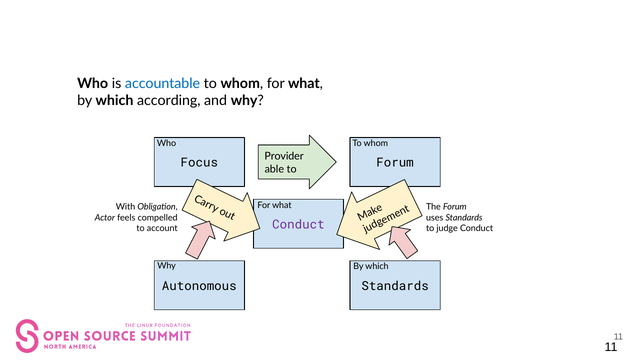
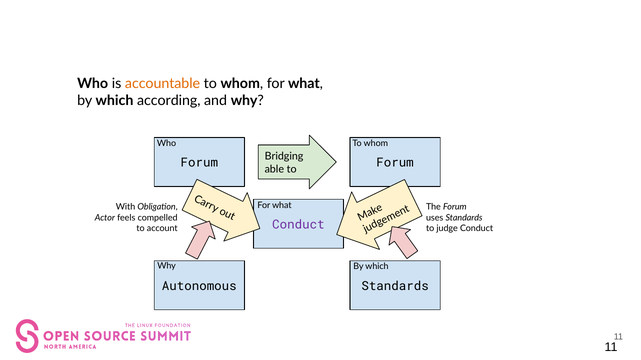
accountable colour: blue -> orange (163, 84)
Provider: Provider -> Bridging (284, 157)
Focus: Focus -> Forum (199, 163)
